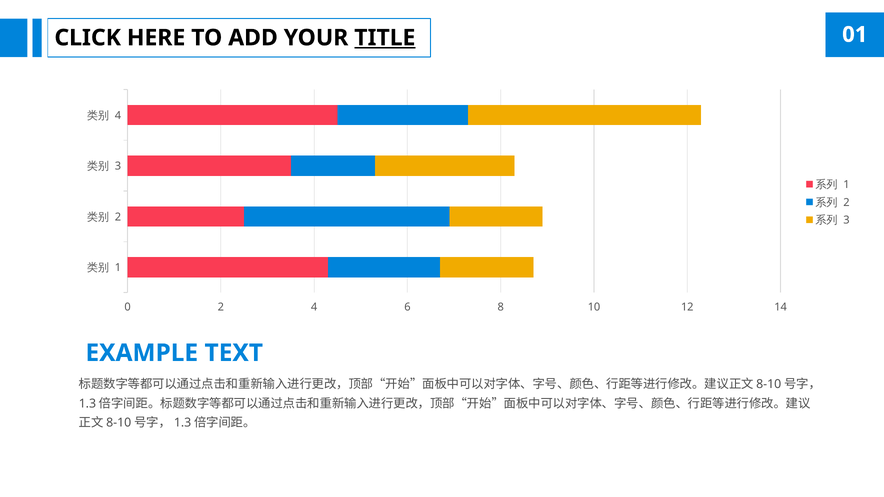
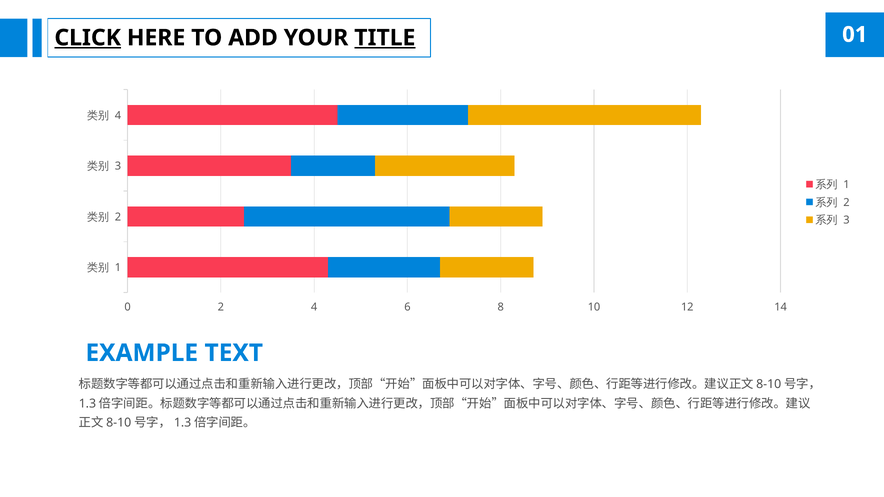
CLICK underline: none -> present (88, 38)
